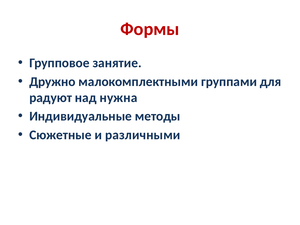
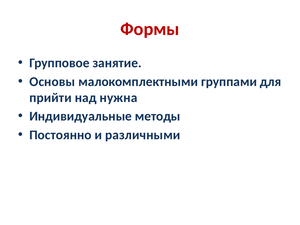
Дружно: Дружно -> Основы (52, 82)
радуют: радуют -> прийти (51, 98)
Сюжетные: Сюжетные -> Постоянно (60, 135)
